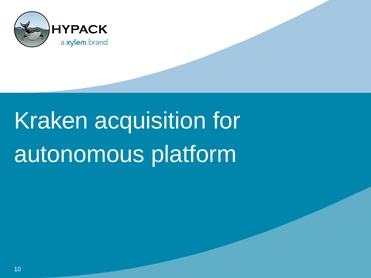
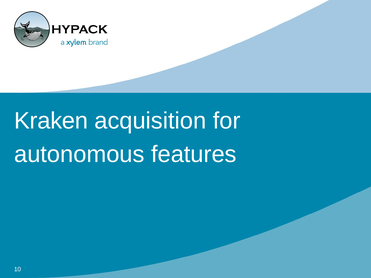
platform: platform -> features (194, 154)
